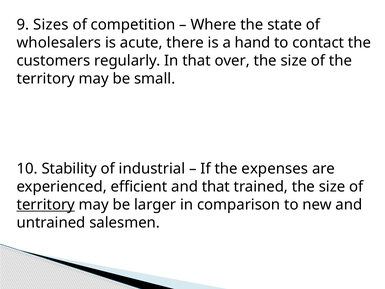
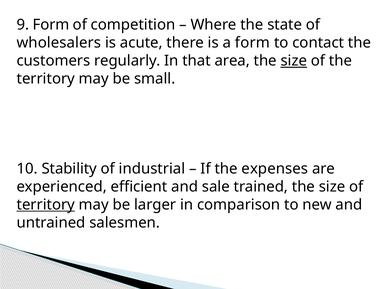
9 Sizes: Sizes -> Form (51, 25)
a hand: hand -> form (252, 43)
over: over -> area (232, 61)
size underline: none -> present (294, 61)
and that: that -> sale (216, 187)
